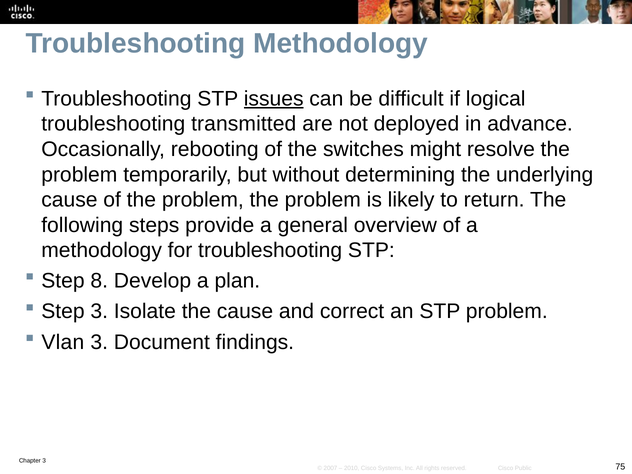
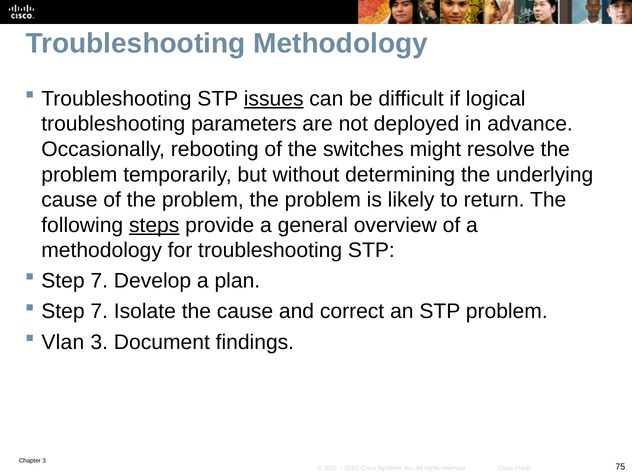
transmitted: transmitted -> parameters (244, 124)
steps underline: none -> present (154, 225)
8: 8 -> 7 (99, 281)
3: 3 -> 7 (99, 312)
